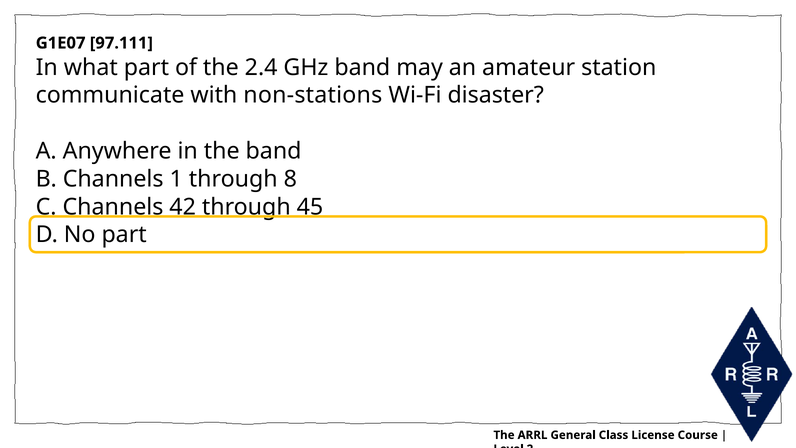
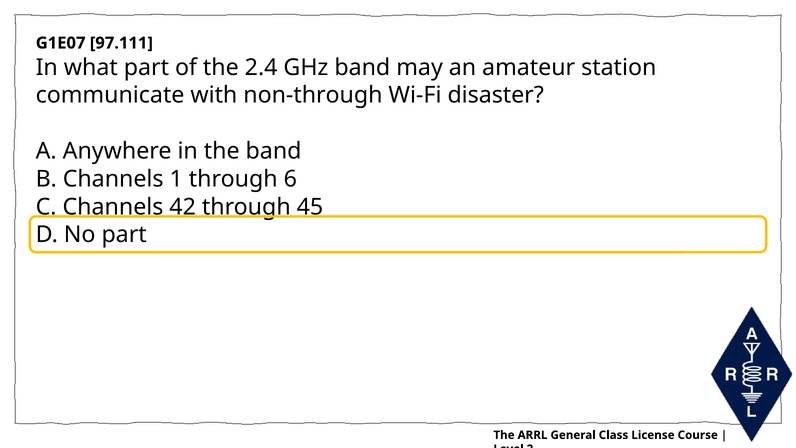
non-stations: non-stations -> non-through (313, 95)
8: 8 -> 6 (290, 179)
